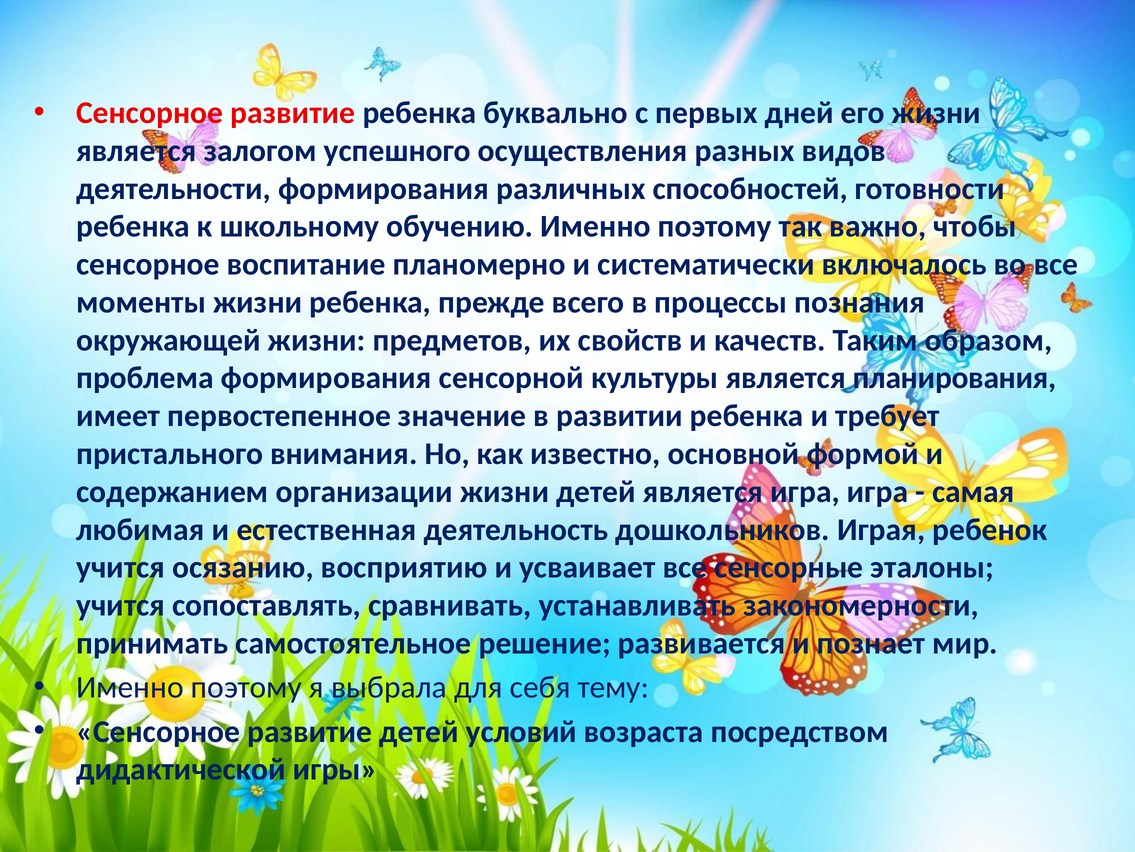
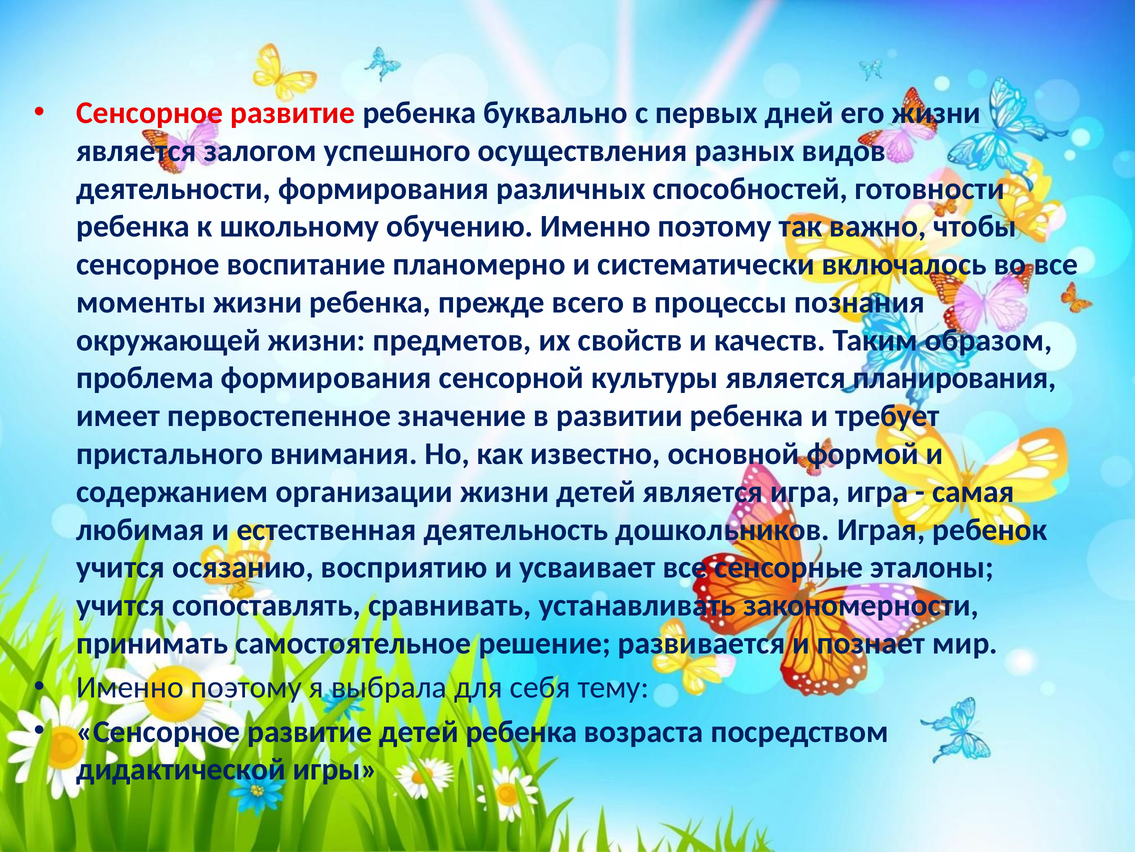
детей условий: условий -> ребенка (521, 731)
